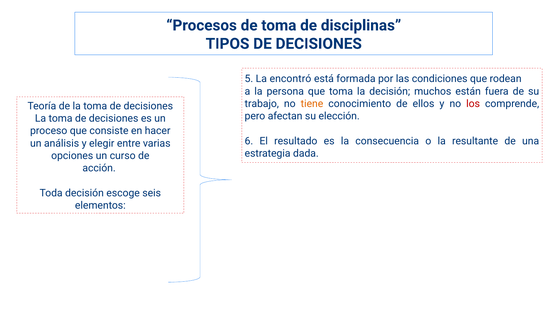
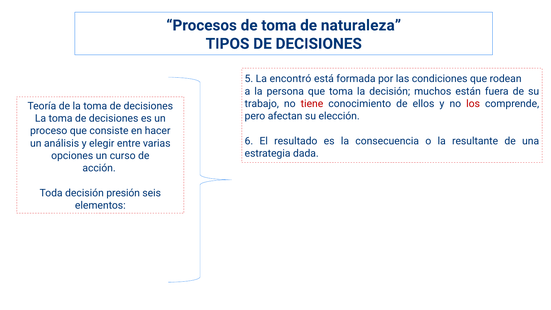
disciplinas: disciplinas -> naturaleza (361, 25)
tiene colour: orange -> red (312, 104)
escoge: escoge -> presión (123, 193)
